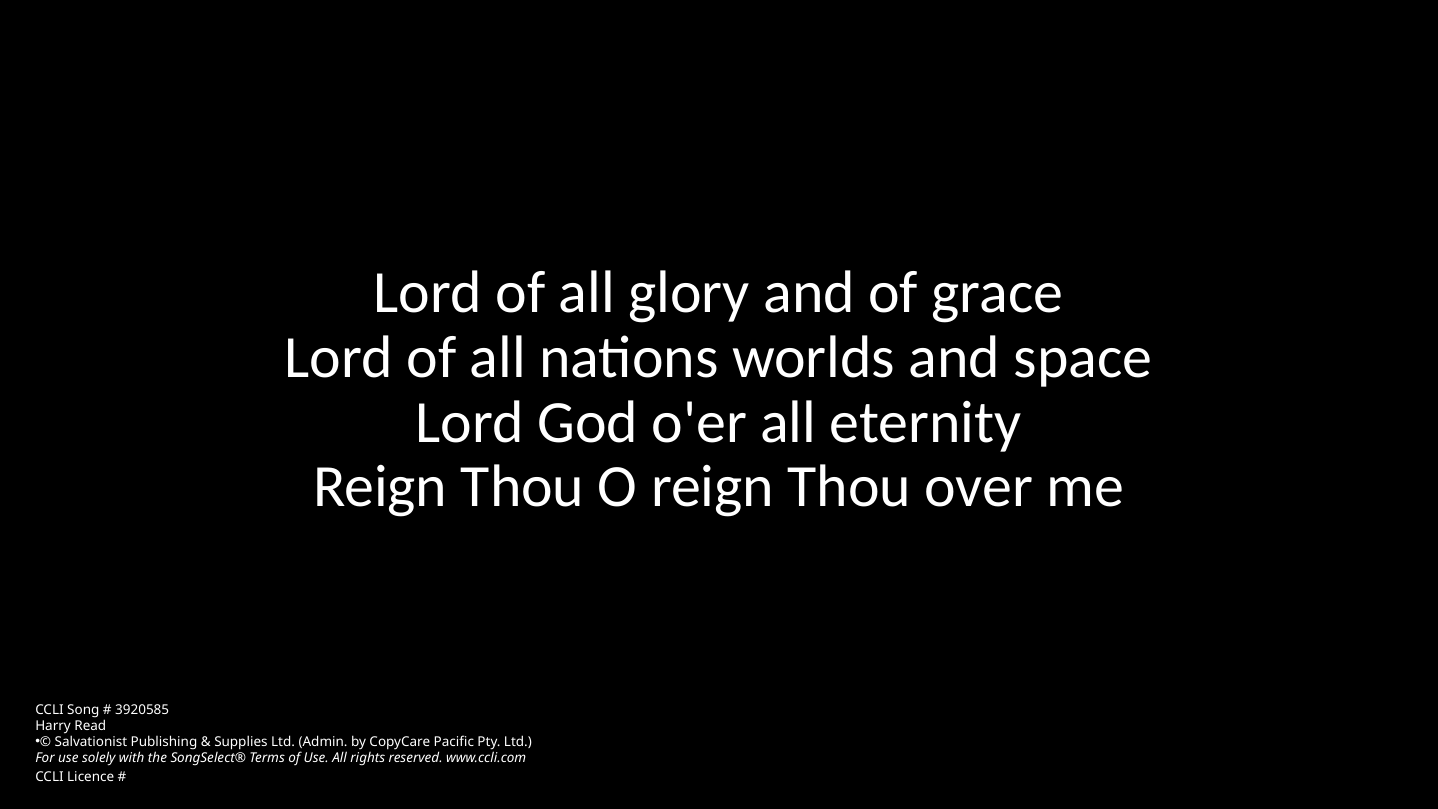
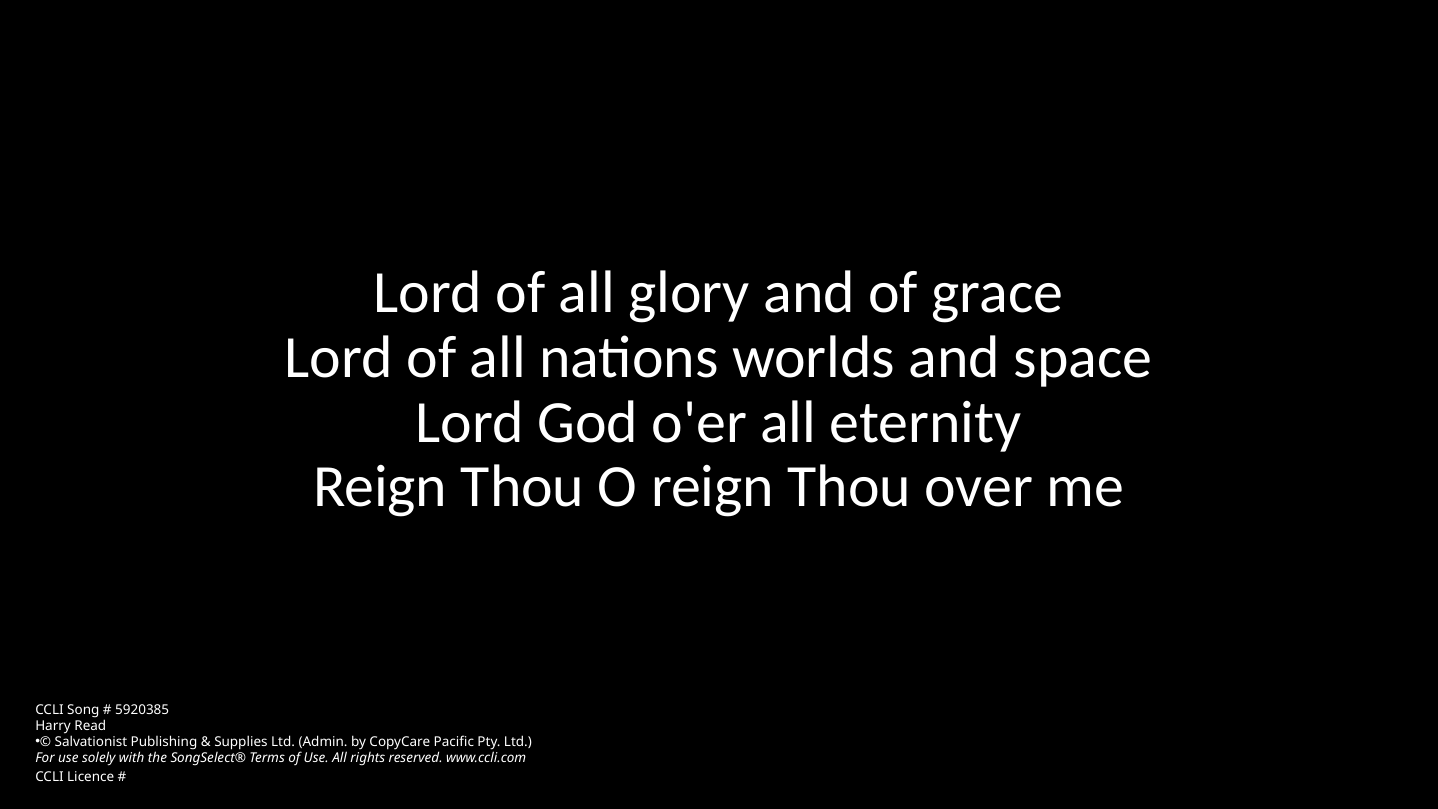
3920585: 3920585 -> 5920385 (142, 709)
